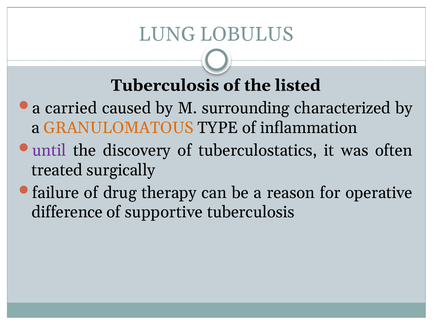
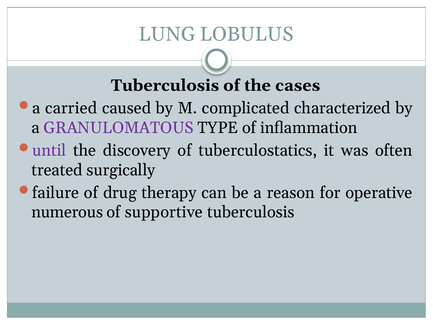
listed: listed -> cases (298, 85)
surrounding: surrounding -> complicated (246, 108)
GRANULOMATOUS colour: orange -> purple (119, 128)
difference: difference -> numerous (67, 212)
